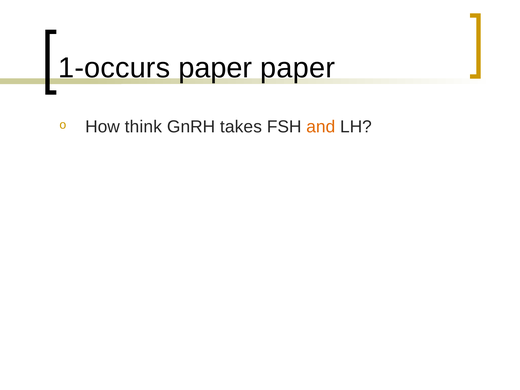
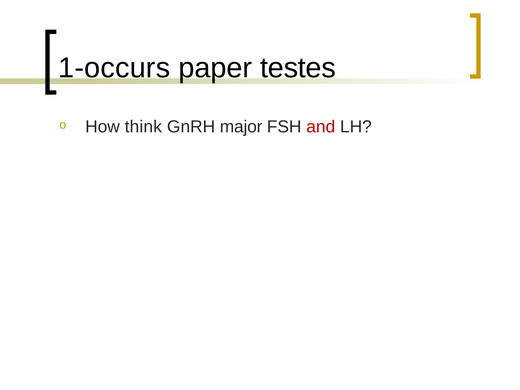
paper paper: paper -> testes (298, 68)
takes: takes -> major (241, 127)
and colour: orange -> red (321, 127)
